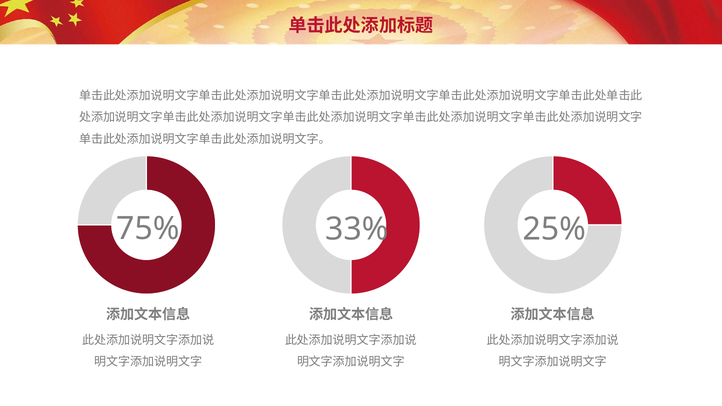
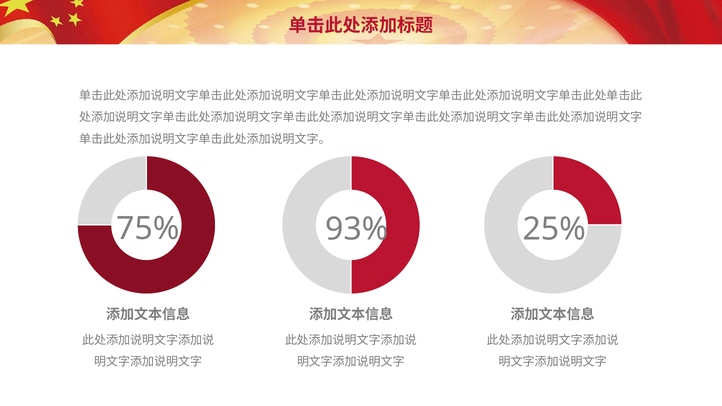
33%: 33% -> 93% (357, 229)
